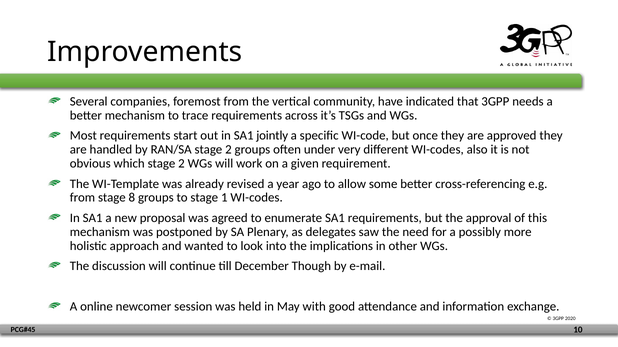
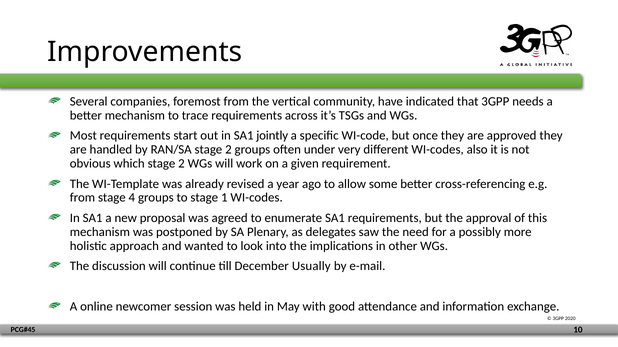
8: 8 -> 4 (132, 198)
Though: Though -> Usually (311, 267)
